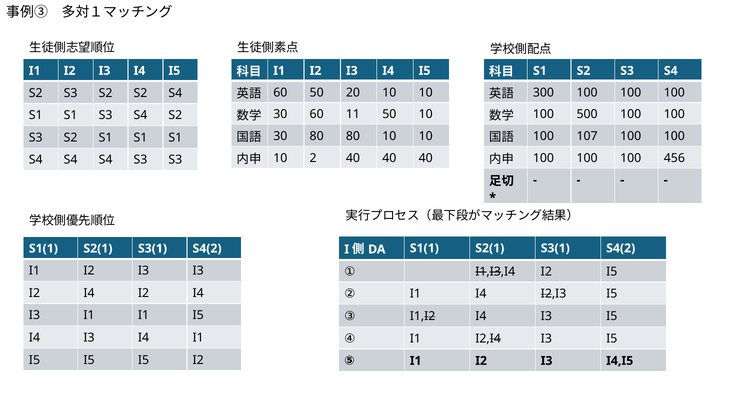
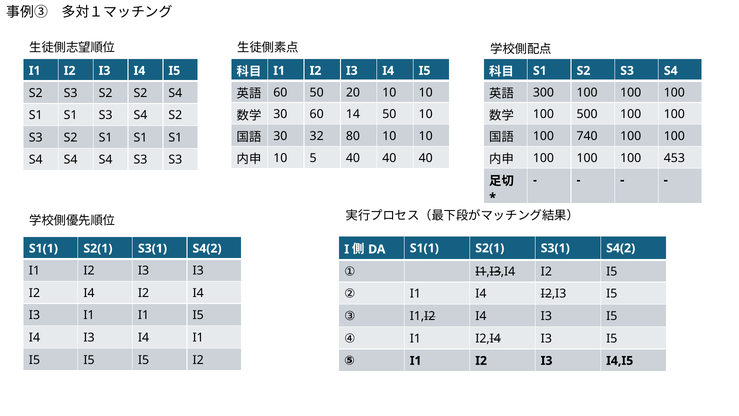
11: 11 -> 14 (353, 114)
30 80: 80 -> 32 (317, 136)
107: 107 -> 740 (587, 136)
2: 2 -> 5 (313, 158)
456: 456 -> 453 (674, 158)
